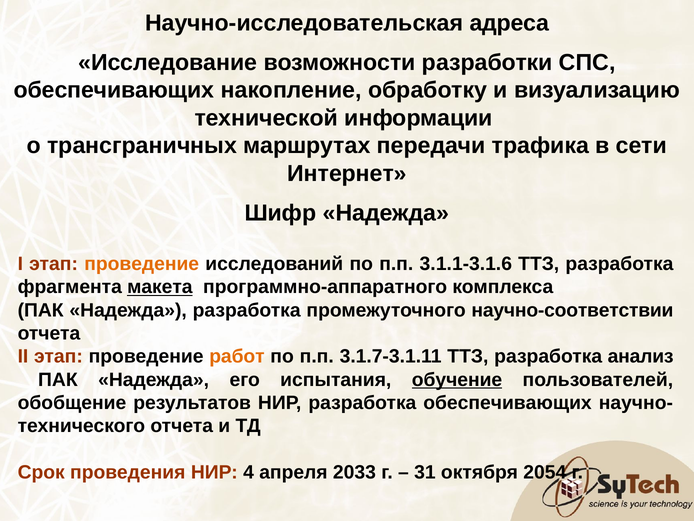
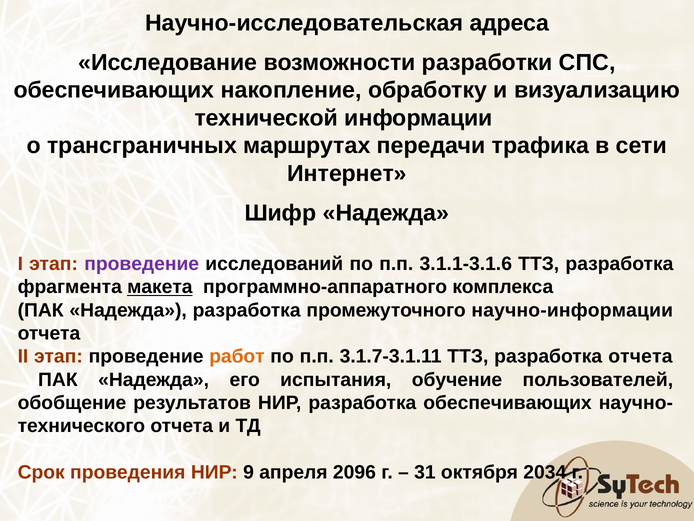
проведение colour: orange -> purple (142, 264)
научно-соответствии: научно-соответствии -> научно-информации (572, 310)
разработка анализ: анализ -> отчета (640, 356)
обучение underline: present -> none (457, 379)
4: 4 -> 9 (249, 472)
2033: 2033 -> 2096 (354, 472)
2054: 2054 -> 2034 (545, 472)
